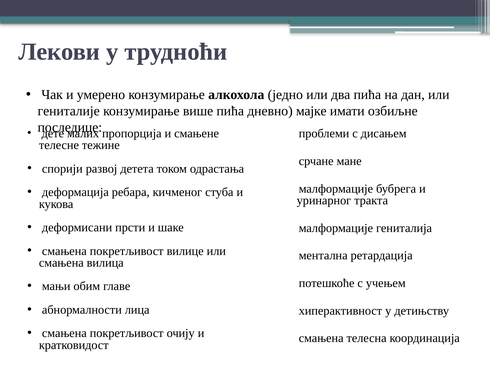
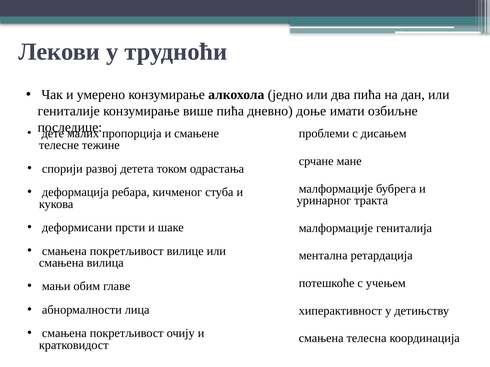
мајке: мајке -> доње (311, 111)
